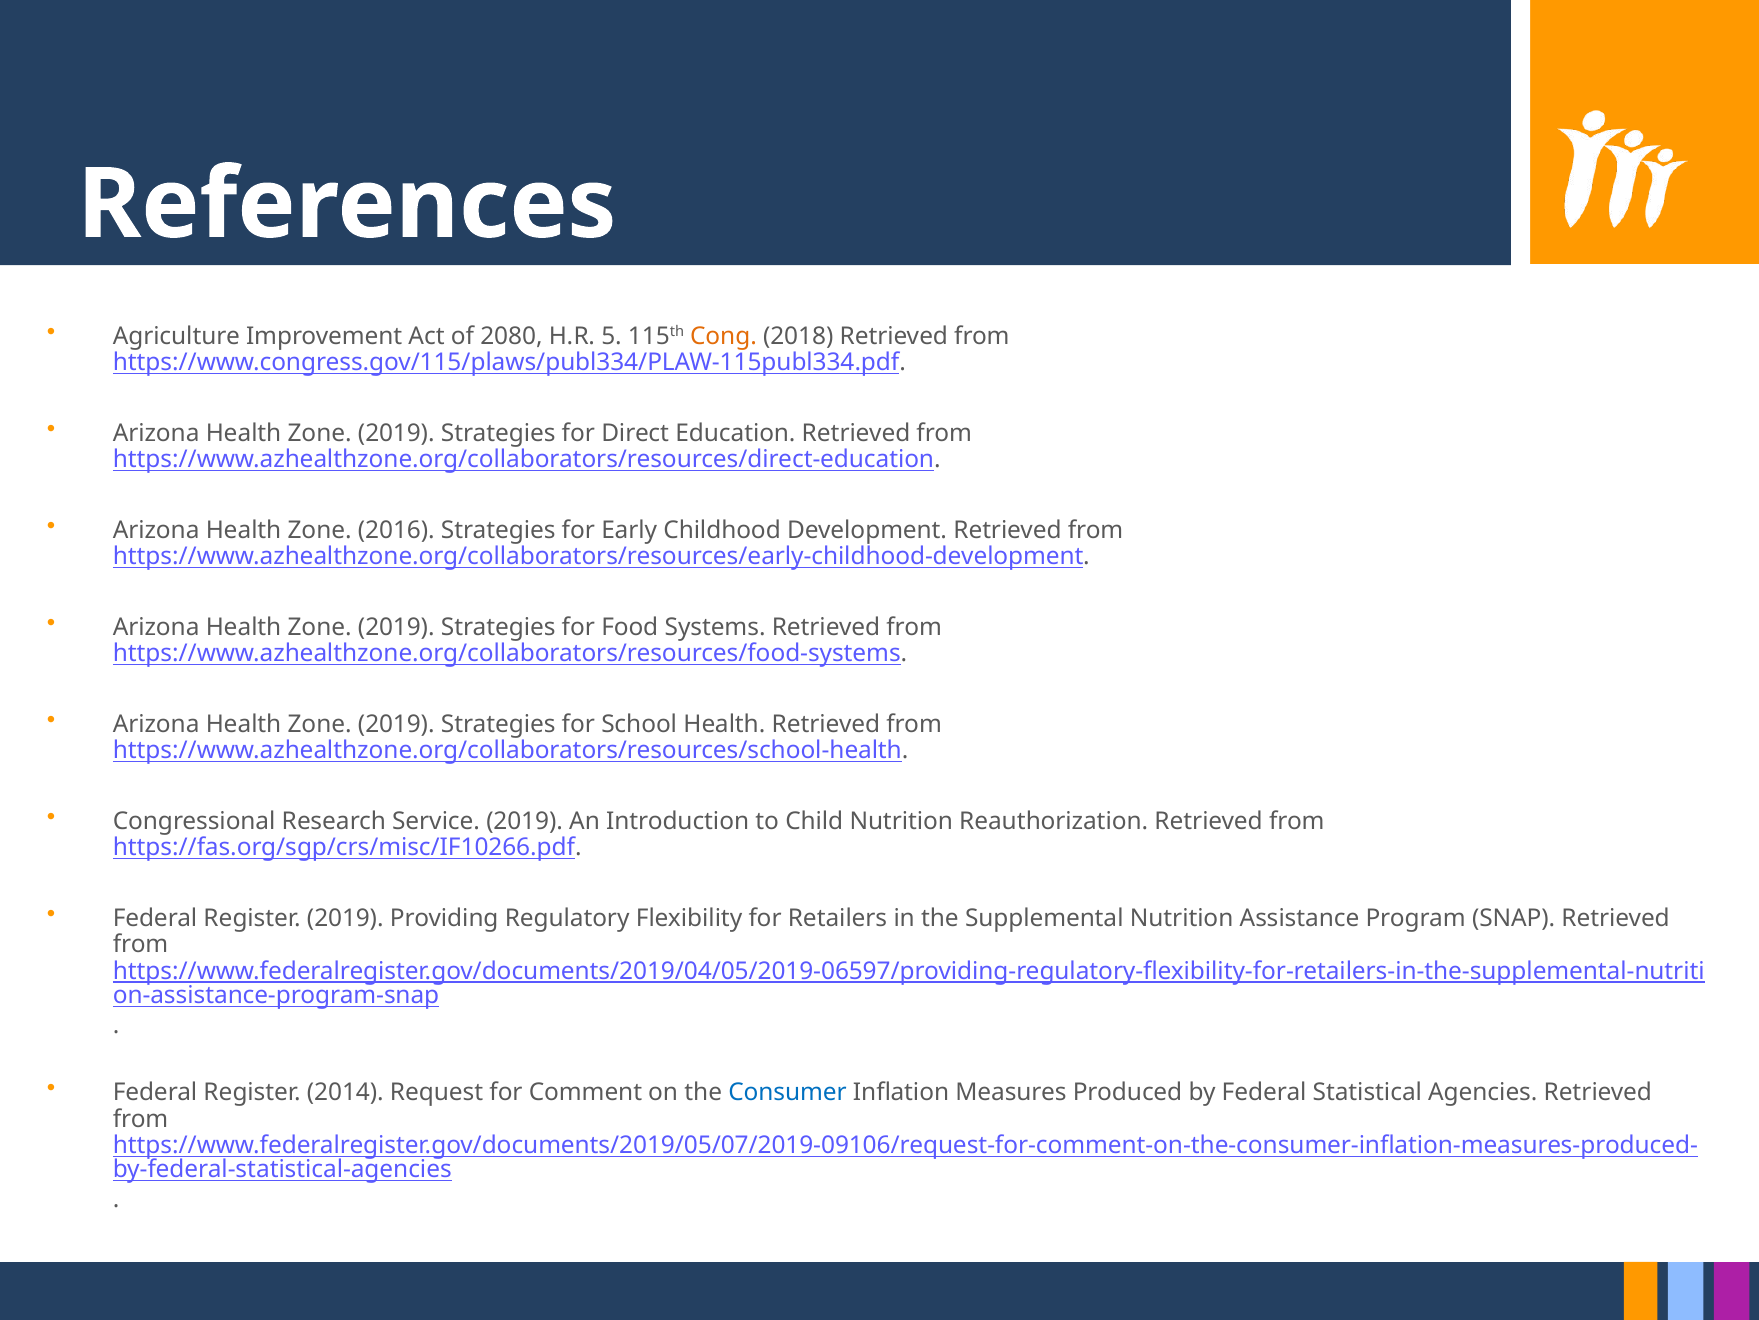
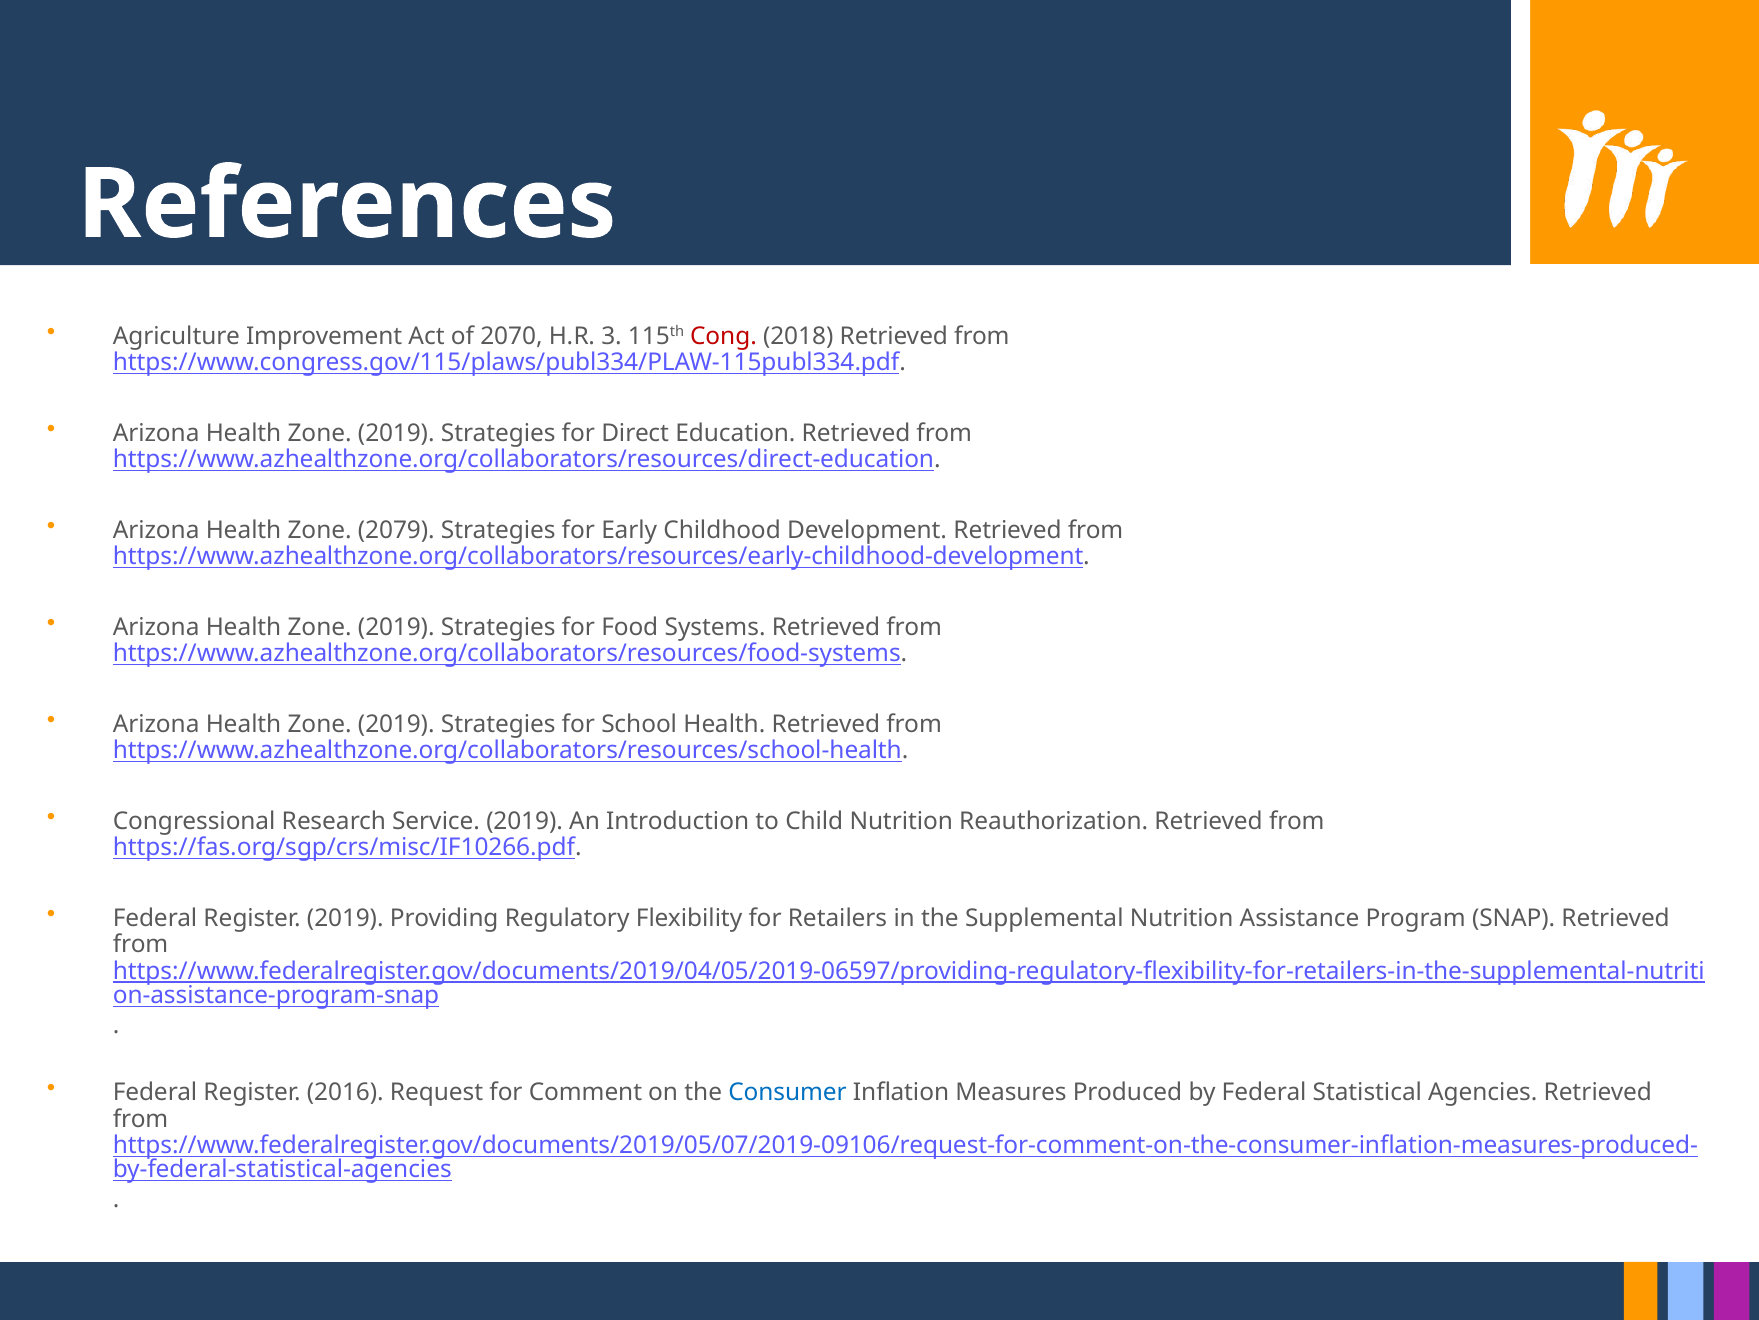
2080: 2080 -> 2070 (511, 336)
5: 5 -> 3 (612, 336)
Cong colour: orange -> red (723, 336)
2016: 2016 -> 2079 (396, 530)
2014: 2014 -> 2016 (345, 1092)
